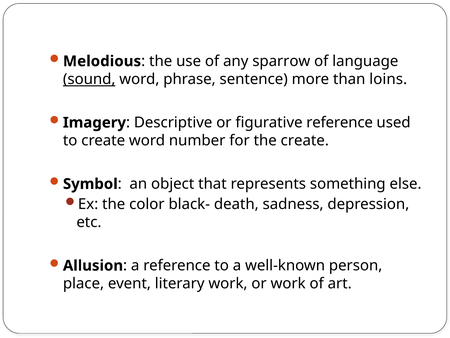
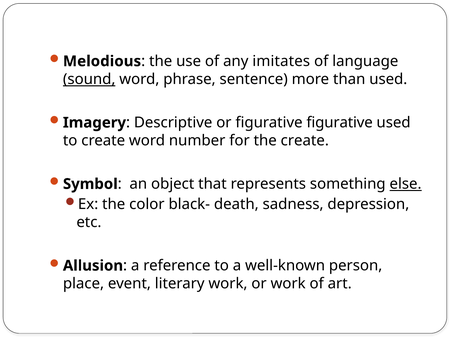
sparrow: sparrow -> imitates (281, 61)
than loins: loins -> used (388, 79)
figurative reference: reference -> figurative (340, 122)
else underline: none -> present (406, 184)
